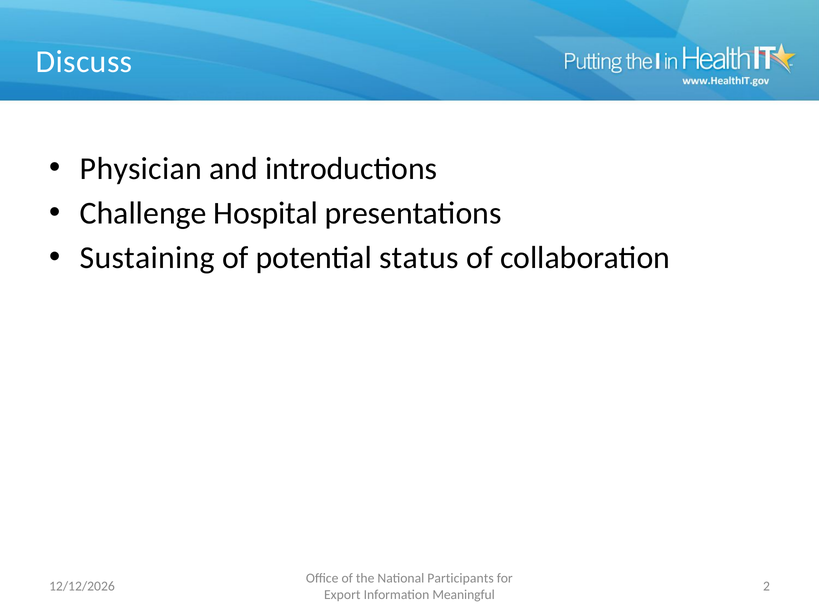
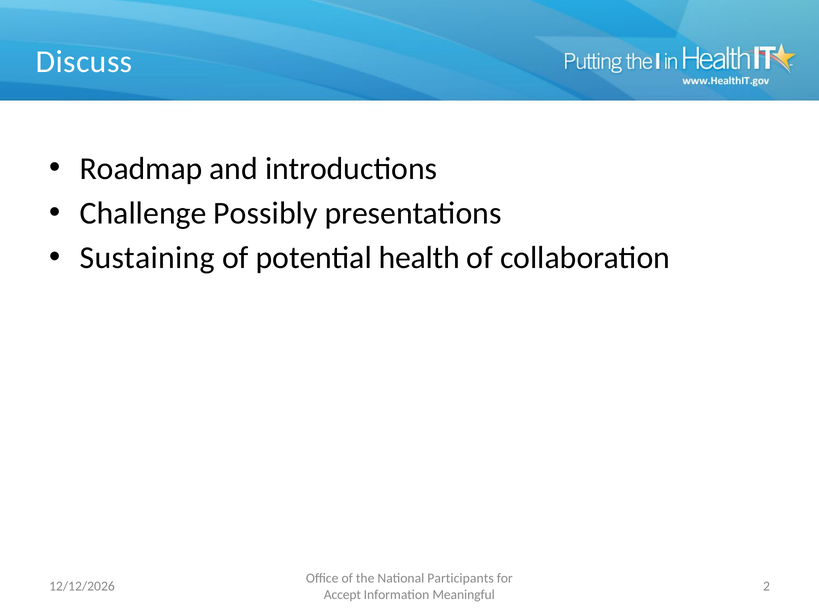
Physician: Physician -> Roadmap (141, 169)
Hospital: Hospital -> Possibly (265, 213)
status: status -> health (419, 258)
Export: Export -> Accept (342, 595)
